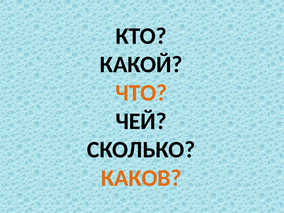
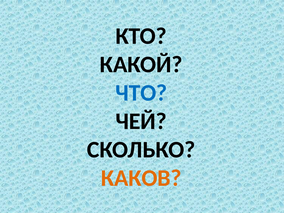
ЧТО colour: orange -> blue (141, 93)
